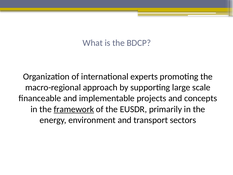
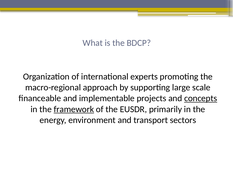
concepts underline: none -> present (201, 98)
